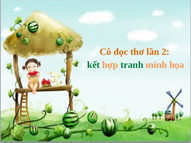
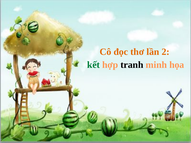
tranh colour: green -> black (132, 65)
